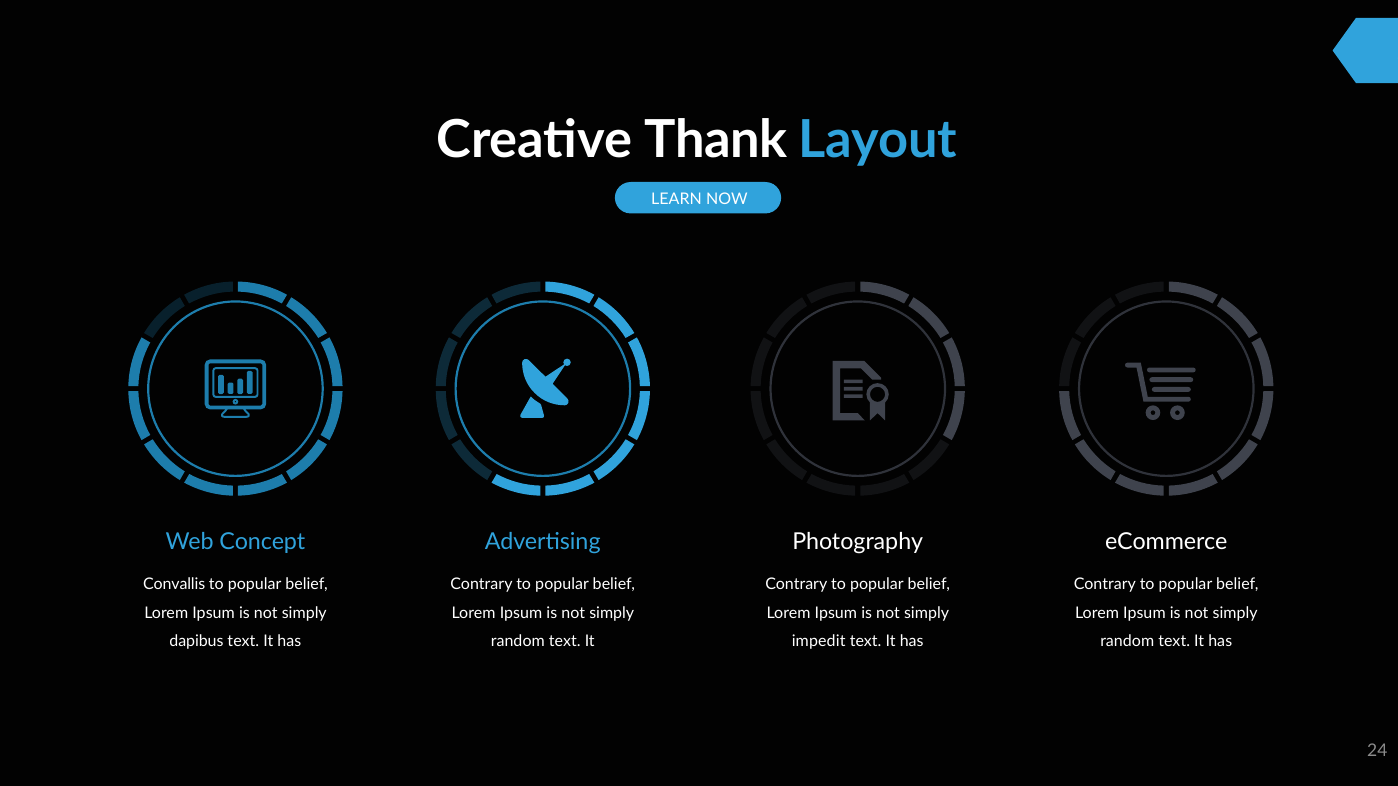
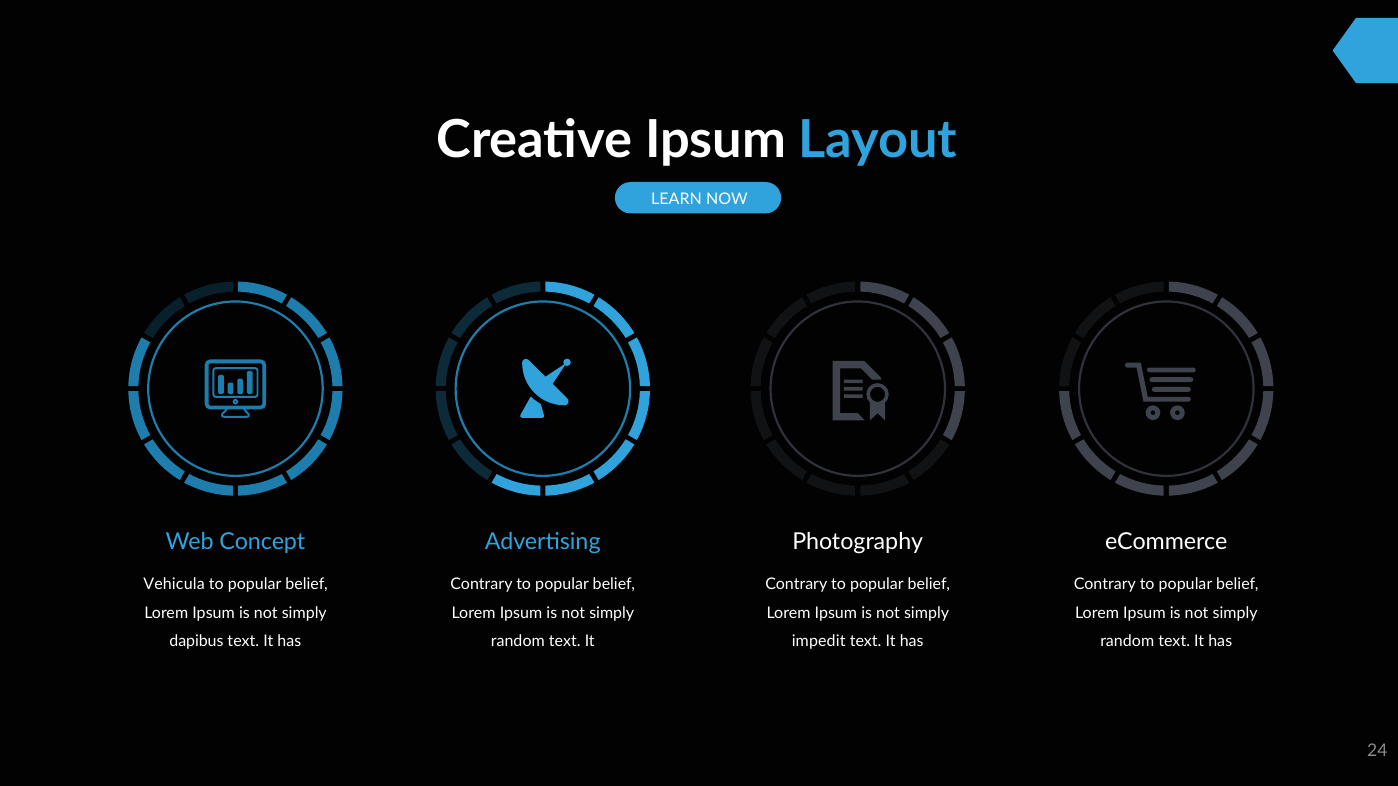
Creative Thank: Thank -> Ipsum (716, 140)
Convallis: Convallis -> Vehicula (174, 584)
